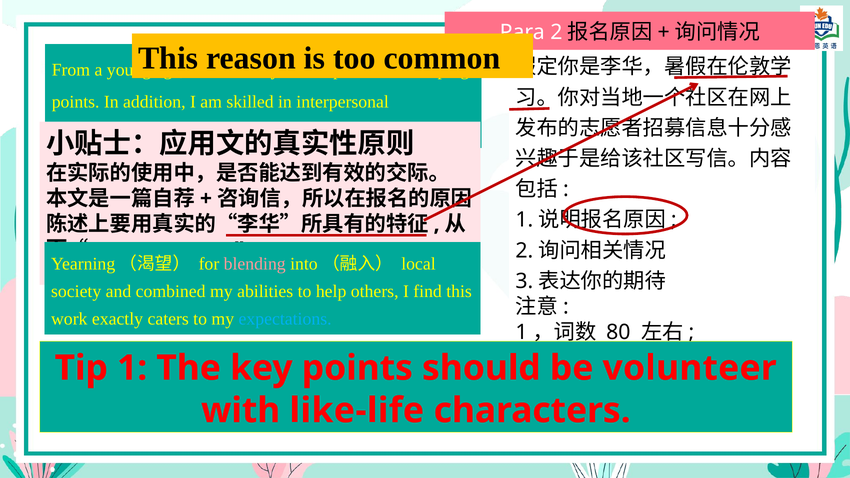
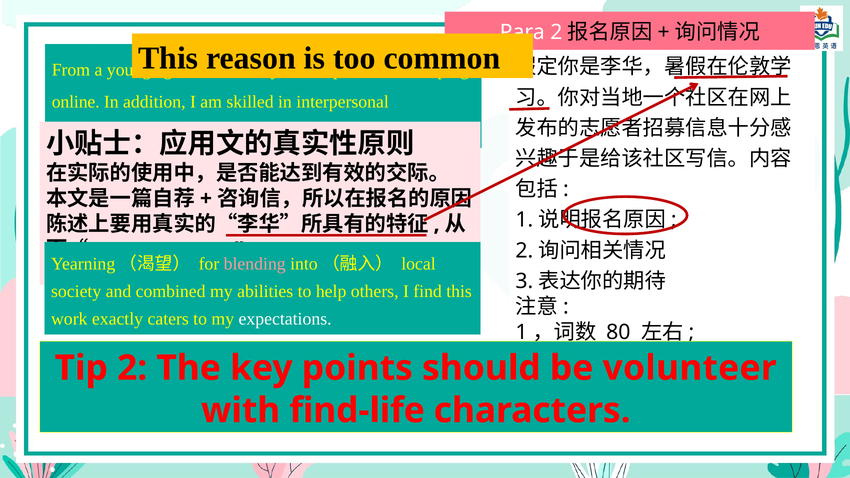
points: points -> online (76, 102)
expectations colour: light blue -> white (285, 319)
Tip 1: 1 -> 2 (132, 368)
like-life: like-life -> find-life (357, 411)
